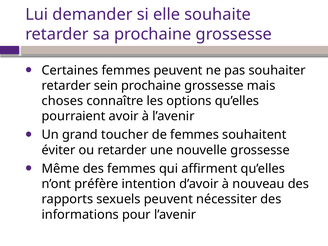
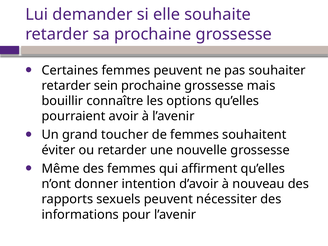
choses: choses -> bouillir (62, 101)
préfère: préfère -> donner (96, 184)
